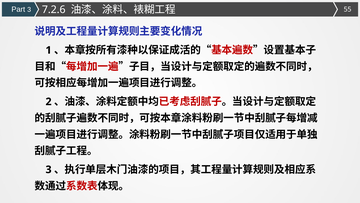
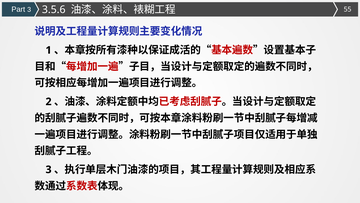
7.2.6: 7.2.6 -> 3.5.6 (54, 10)
